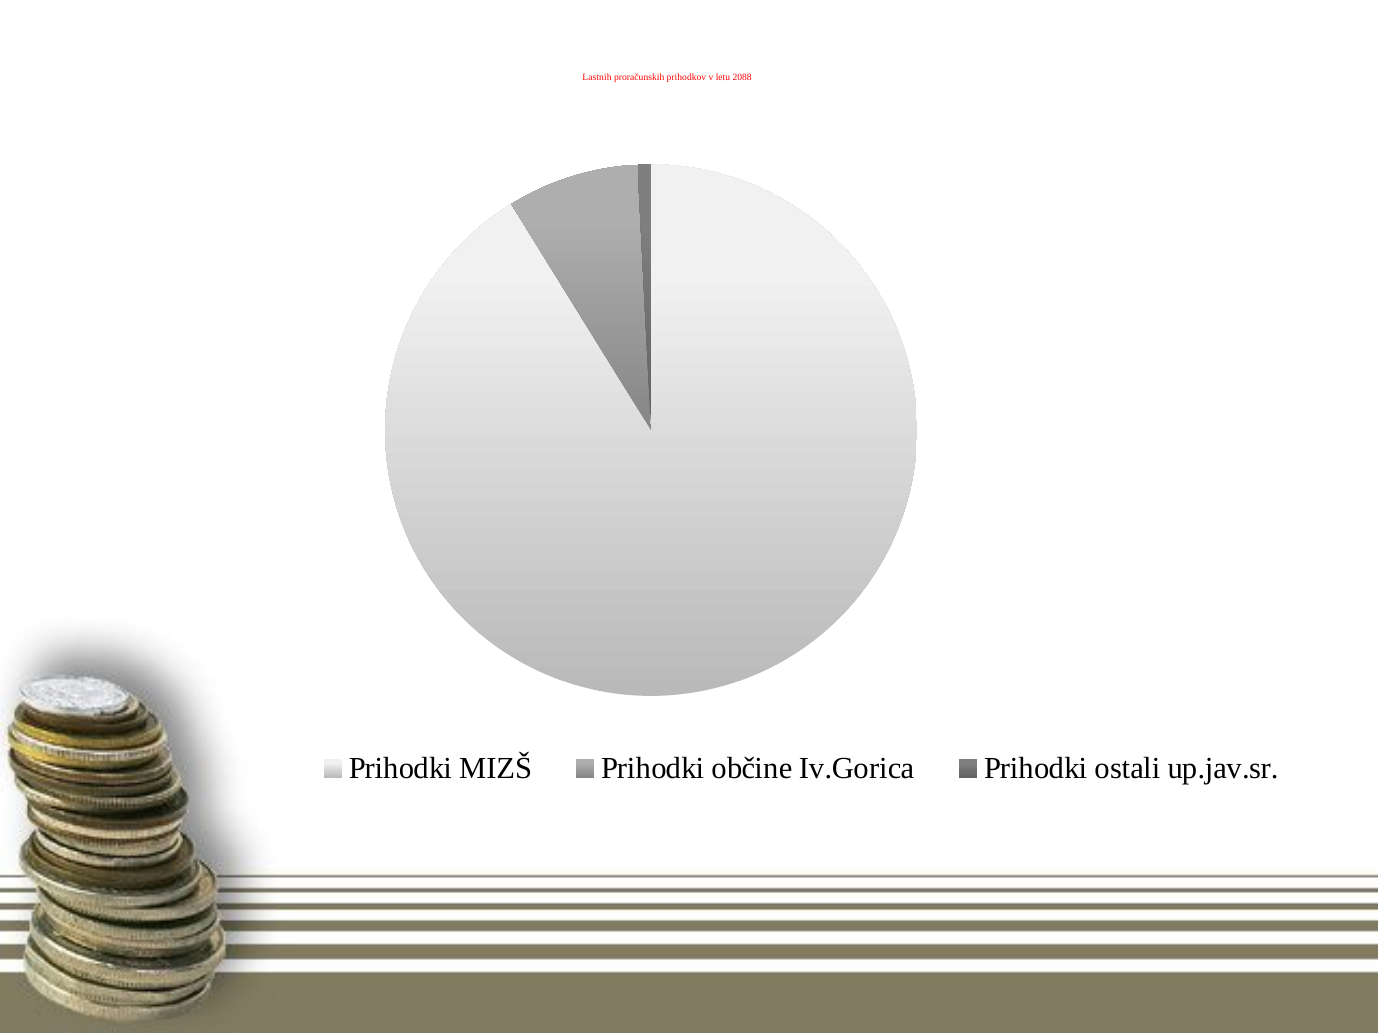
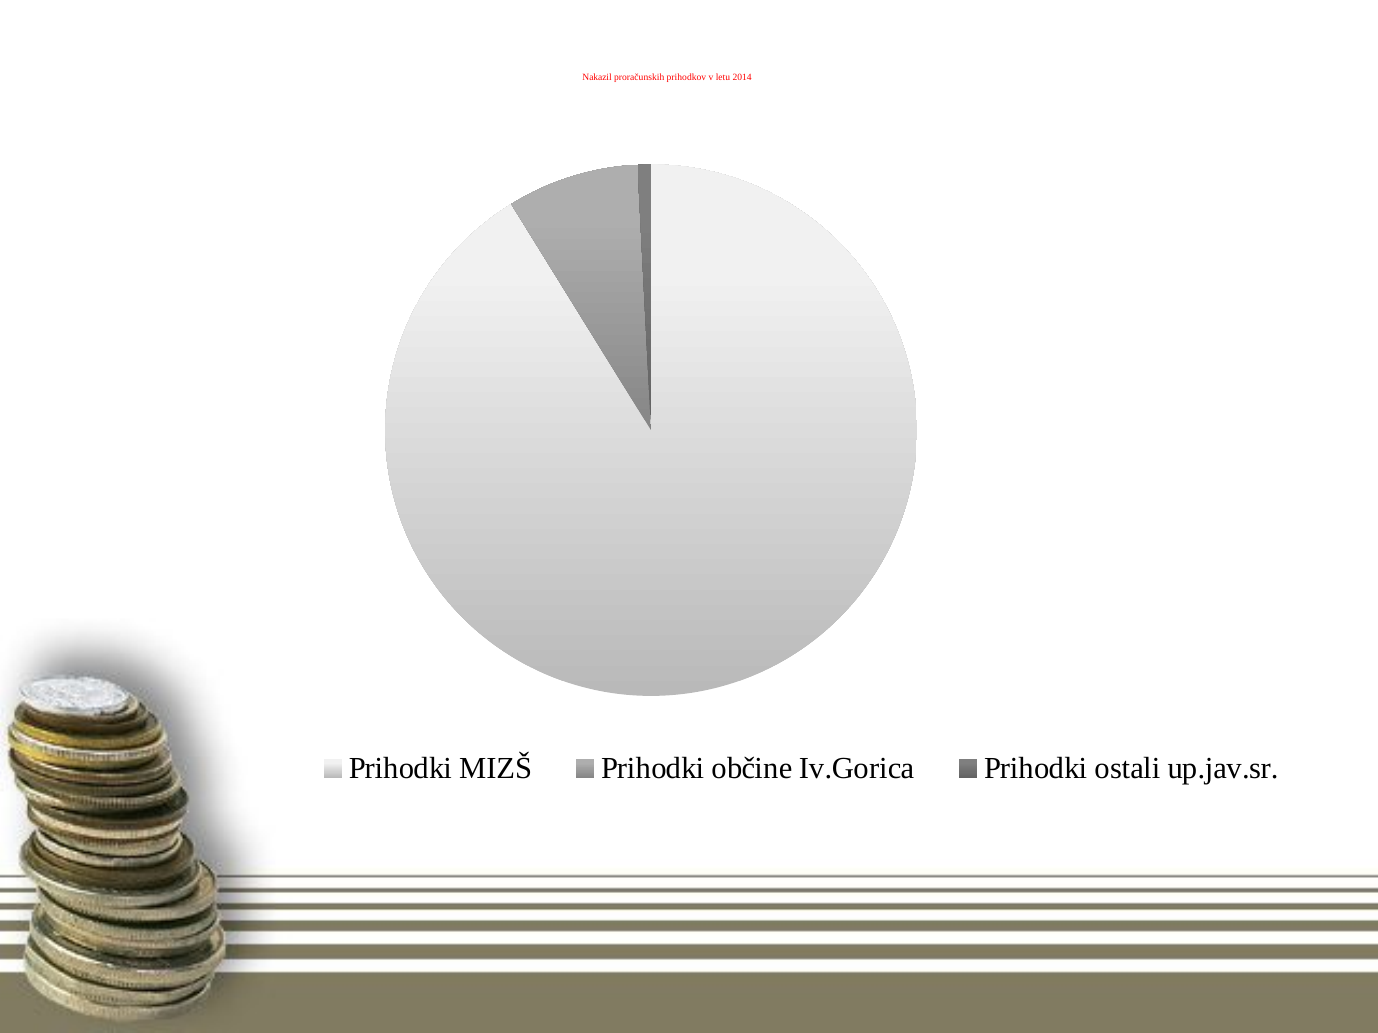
Lastnih: Lastnih -> Nakazil (597, 77)
2088: 2088 -> 2014 (742, 77)
